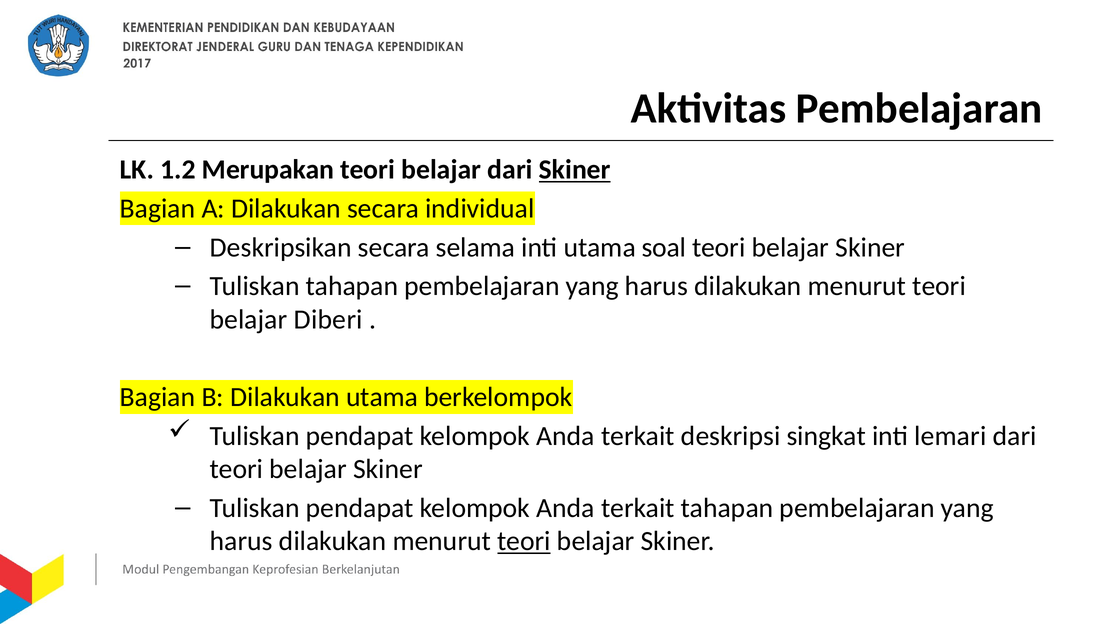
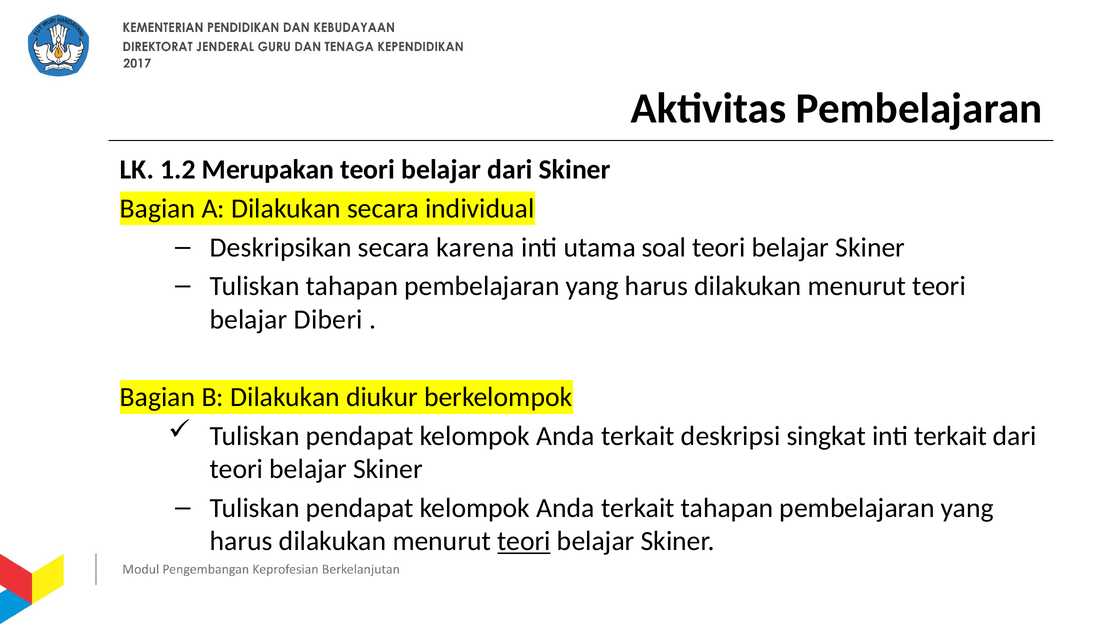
Skiner underline: present -> none (575, 170)
selama: selama -> karena (475, 247)
Dilakukan utama: utama -> diukur (382, 397)
inti lemari: lemari -> terkait (951, 436)
